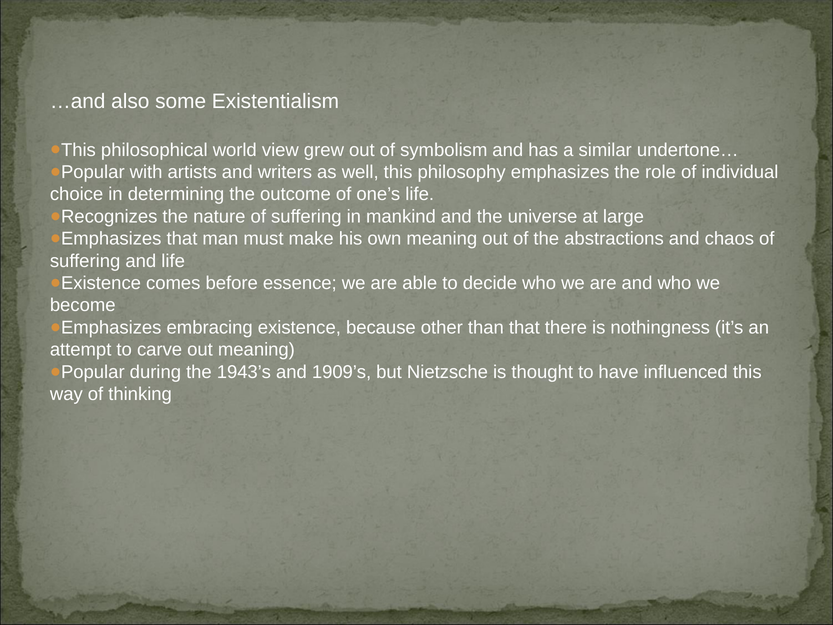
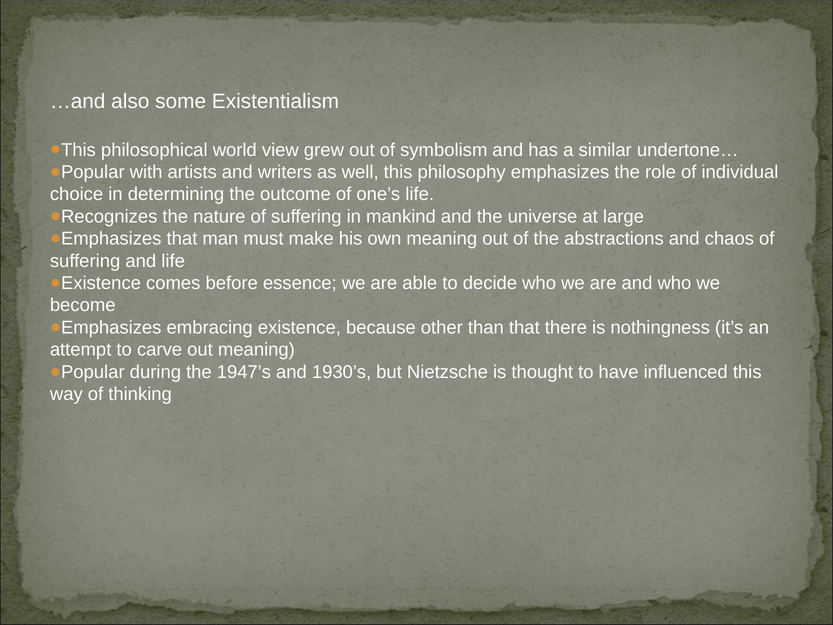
1943’s: 1943’s -> 1947’s (244, 372)
1909’s: 1909’s -> 1930’s (342, 372)
